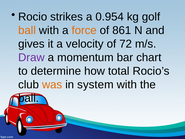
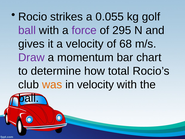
0.954: 0.954 -> 0.055 (110, 17)
ball colour: orange -> purple (27, 30)
force colour: orange -> purple (84, 30)
861: 861 -> 295 (122, 30)
72: 72 -> 68 (126, 44)
in system: system -> velocity (96, 84)
